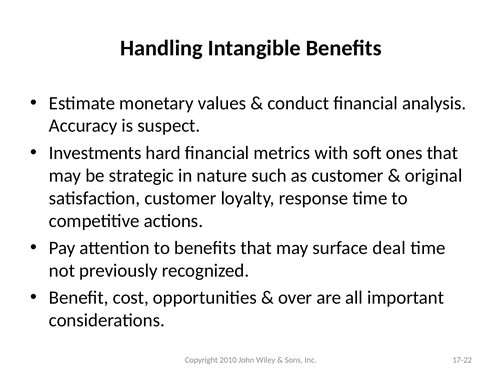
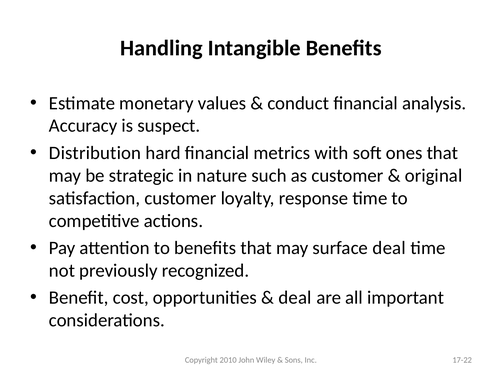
Investments: Investments -> Distribution (95, 153)
over: over -> deal (295, 297)
